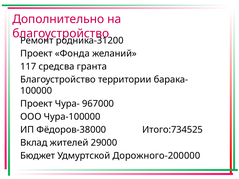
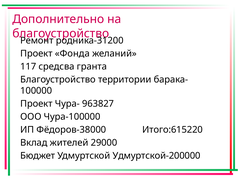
967000: 967000 -> 963827 (98, 104)
Итого:734525: Итого:734525 -> Итого:615220 (173, 130)
Дорожного-200000: Дорожного-200000 -> Удмуртской-200000 (156, 156)
